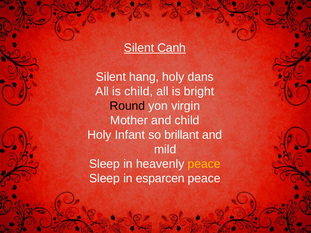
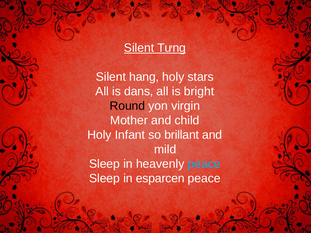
Canh: Canh -> Tưng (172, 48)
dans: dans -> stars (201, 77)
is child: child -> dans (139, 91)
peace colour: yellow -> light blue (204, 164)
